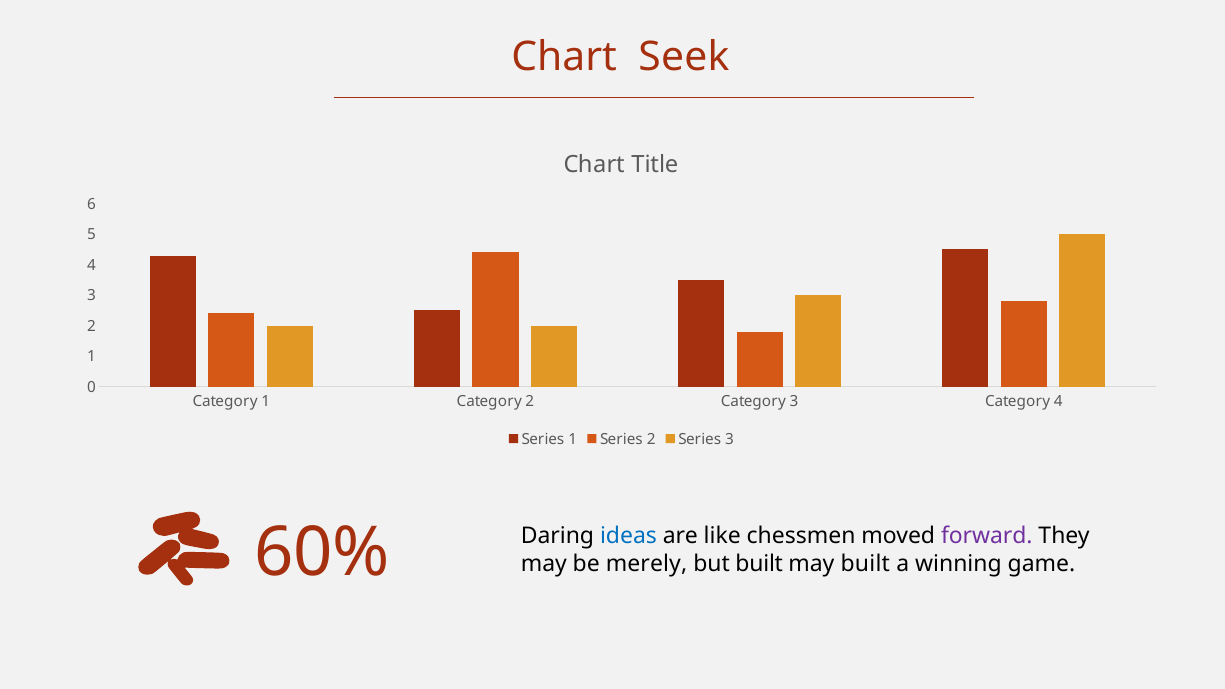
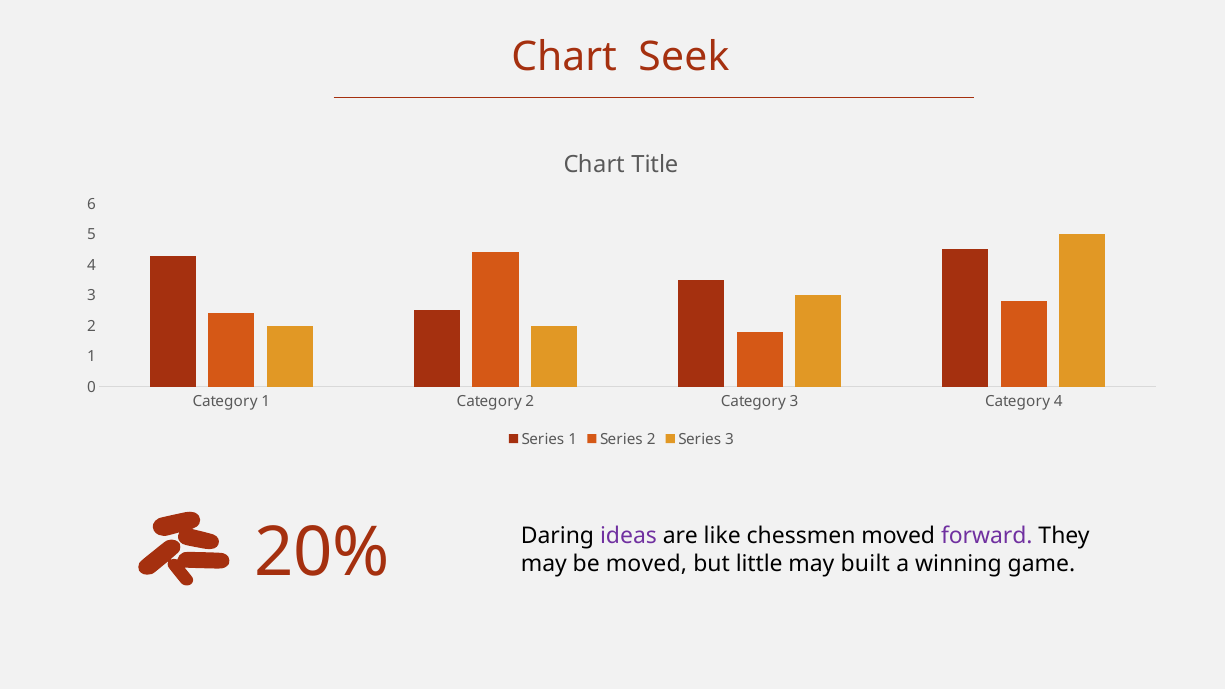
60%: 60% -> 20% (322, 553)
ideas colour: blue -> purple (628, 536)
be merely: merely -> moved (646, 564)
but built: built -> little (759, 564)
